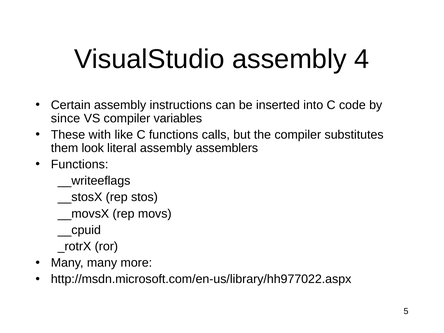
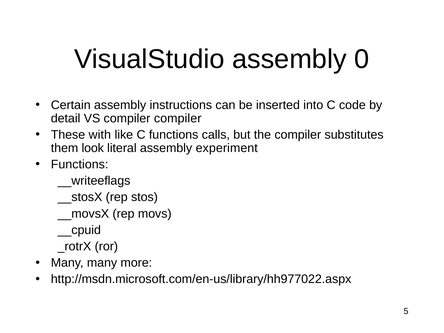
4: 4 -> 0 (362, 59)
since: since -> detail (66, 118)
compiler variables: variables -> compiler (178, 118)
assemblers: assemblers -> experiment (227, 148)
